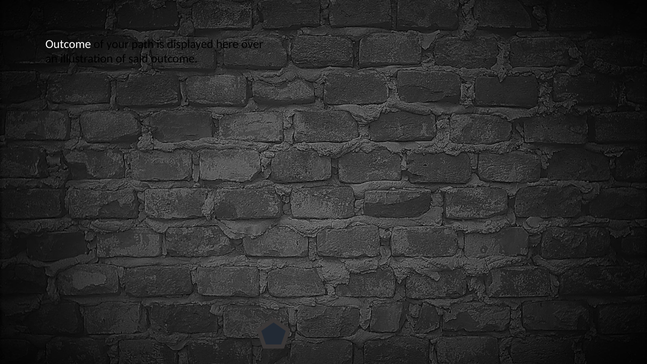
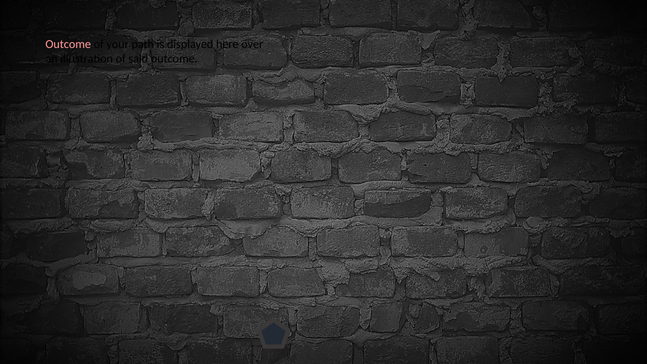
Outcome colour: white -> pink (68, 44)
